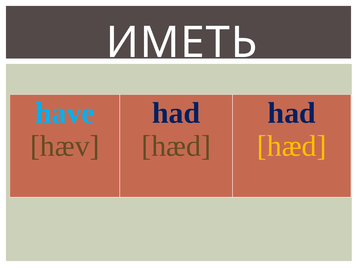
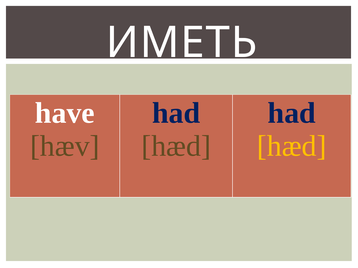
have colour: light blue -> white (65, 113)
